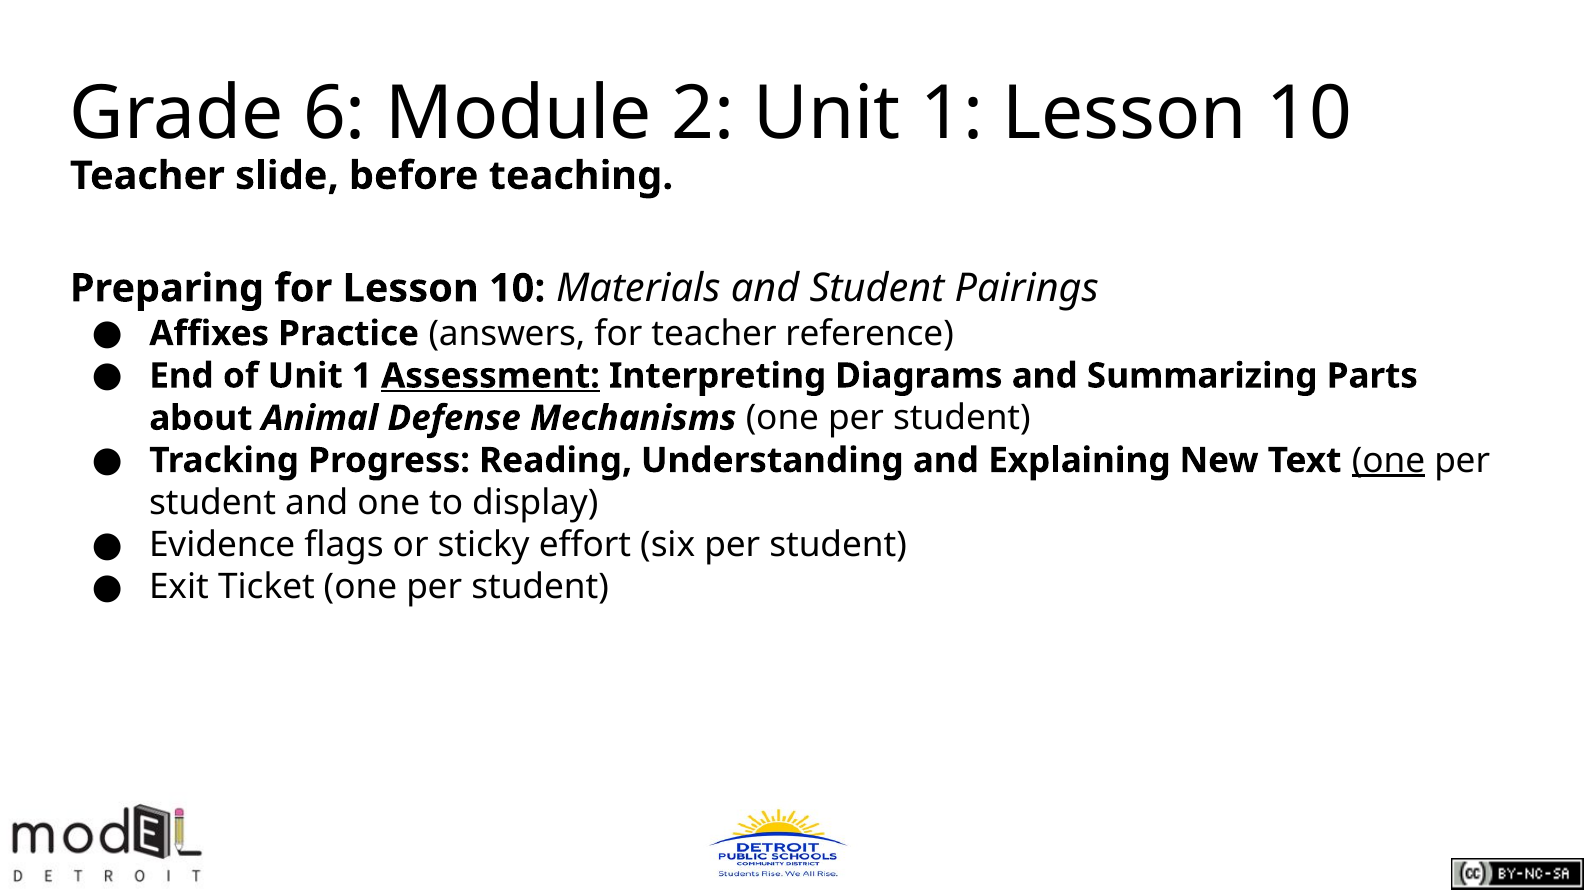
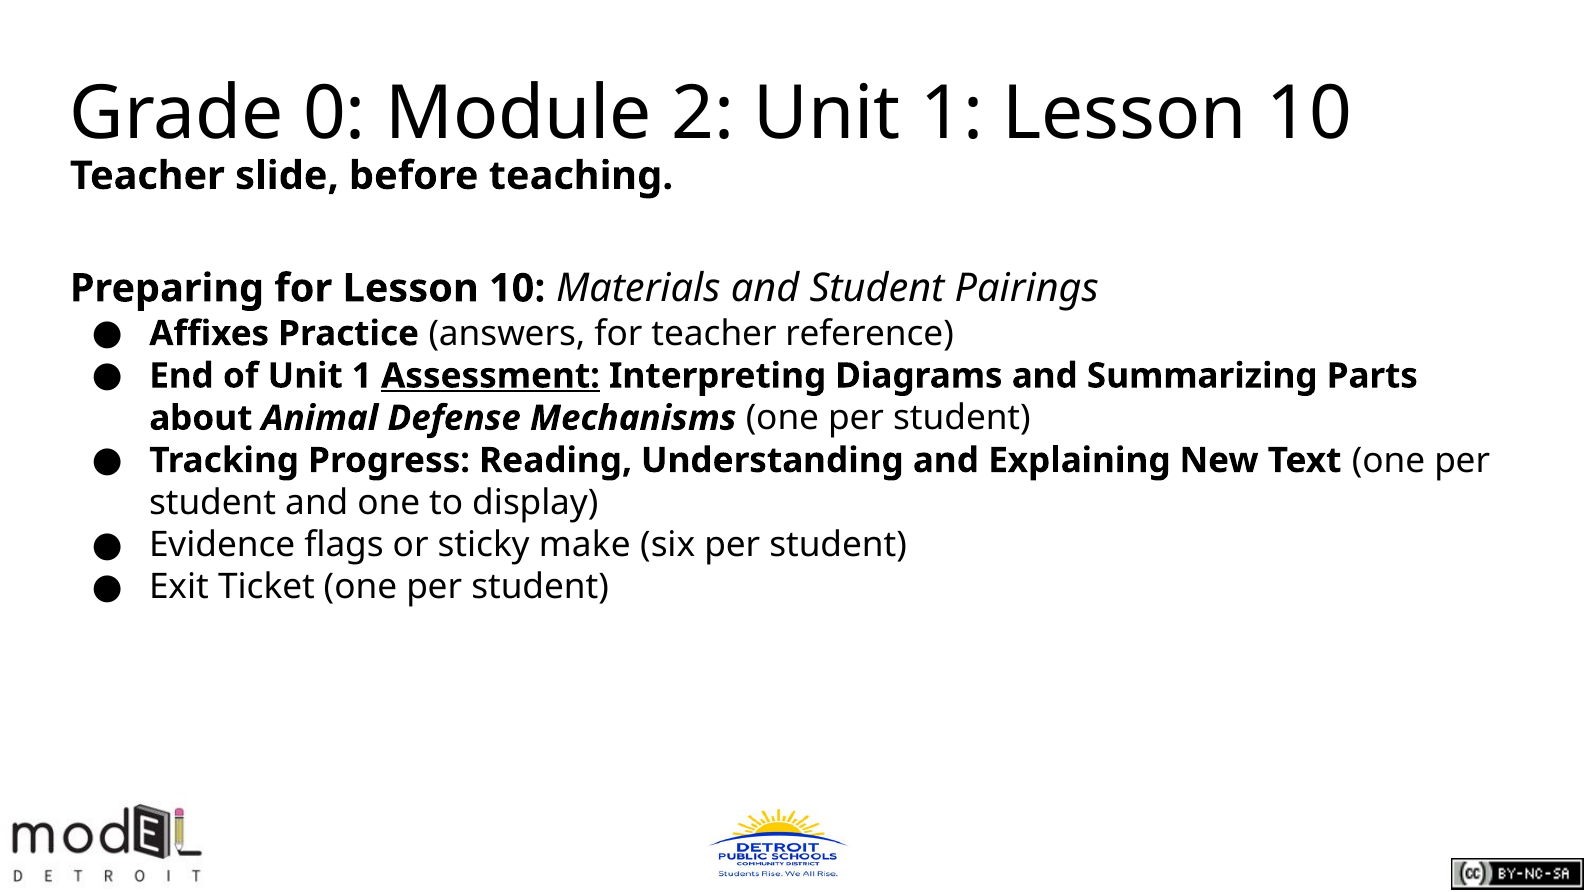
6: 6 -> 0 (335, 114)
one underline: present -> none (1389, 460)
effort: effort -> make (585, 545)
